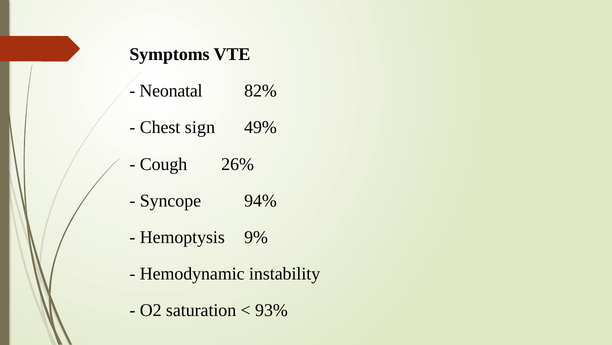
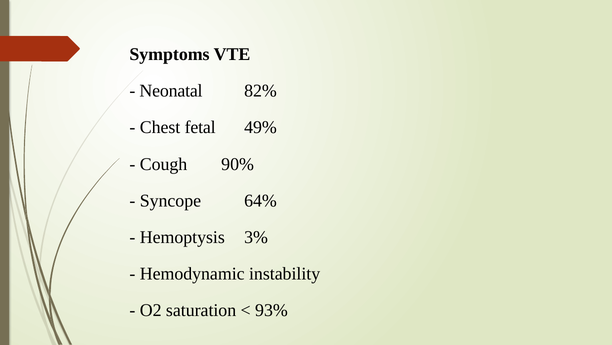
sign: sign -> fetal (200, 127)
26%: 26% -> 90% (238, 164)
94%: 94% -> 64% (261, 200)
9%: 9% -> 3% (256, 237)
